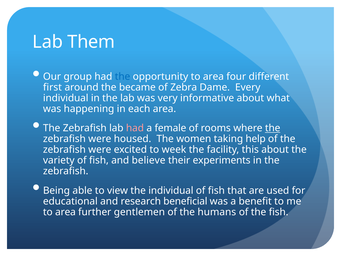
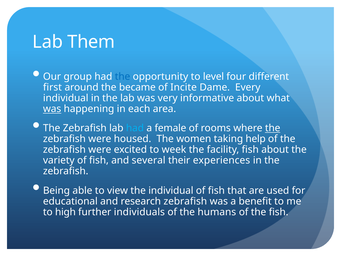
opportunity to area: area -> level (213, 77)
Zebra: Zebra -> Incite (184, 87)
was underline: none -> present (52, 109)
had colour: pink -> light blue (135, 128)
facility this: this -> fish (250, 150)
believe: believe -> several (149, 160)
experiments: experiments -> experiences (221, 160)
research beneficial: beneficial -> zebrafish (185, 201)
area: area -> high (65, 212)
gentlemen: gentlemen -> individuals (139, 212)
